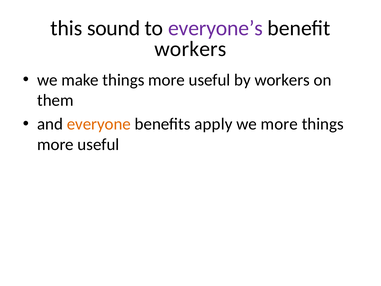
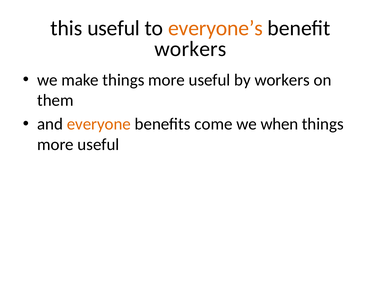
this sound: sound -> useful (114, 28)
everyone’s colour: purple -> orange (215, 28)
apply: apply -> come (213, 124)
we more: more -> when (279, 124)
